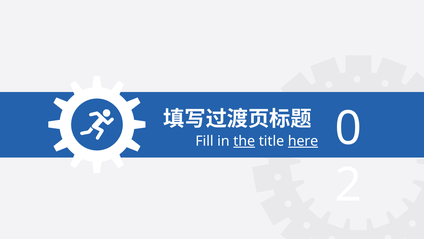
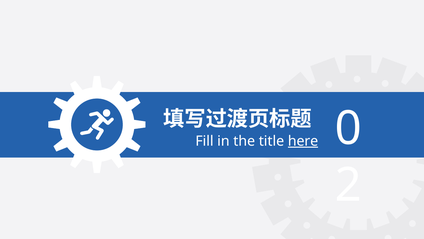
the underline: present -> none (244, 141)
